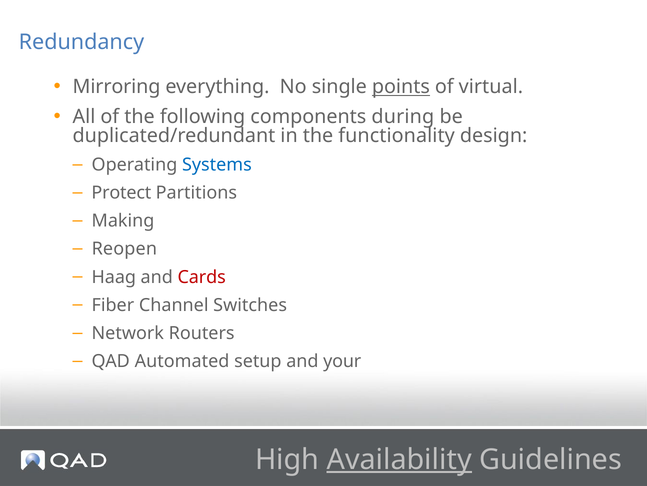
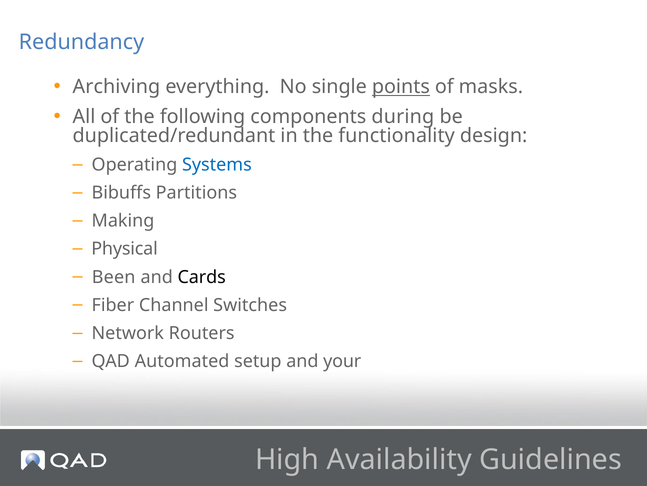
Mirroring: Mirroring -> Archiving (116, 87)
virtual: virtual -> masks (491, 87)
Protect: Protect -> Bibuffs (121, 193)
Reopen: Reopen -> Physical (125, 249)
Haag: Haag -> Been (114, 277)
Cards colour: red -> black (202, 277)
Availability underline: present -> none (399, 459)
